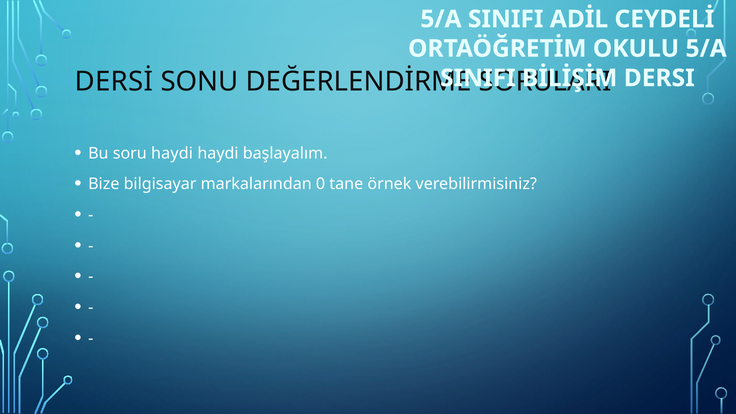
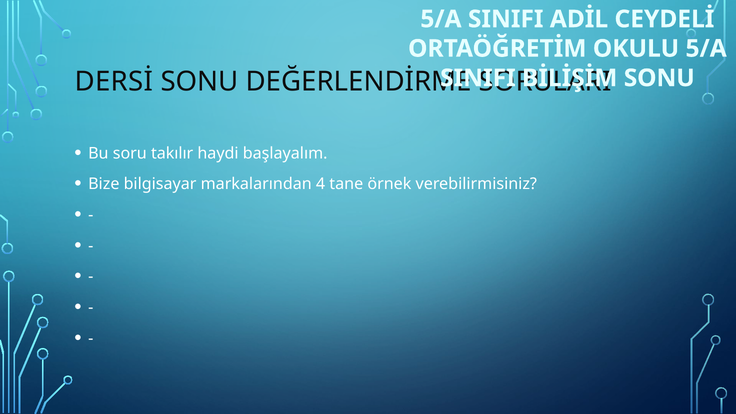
DERSI: DERSI -> SONU (659, 78)
soru haydi: haydi -> takılır (172, 153)
0: 0 -> 4 (321, 184)
